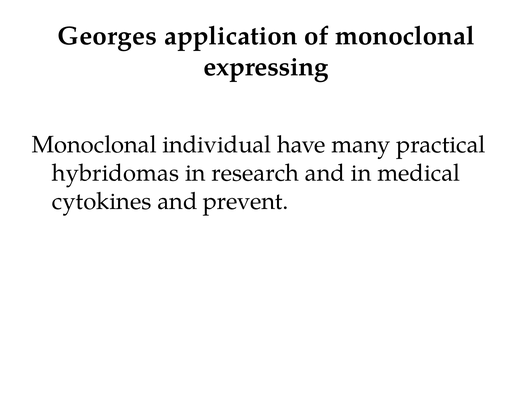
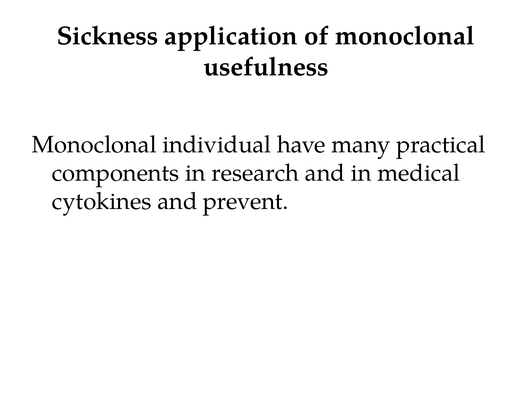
Georges: Georges -> Sickness (108, 36)
expressing: expressing -> usefulness (266, 67)
hybridomas: hybridomas -> components (116, 173)
